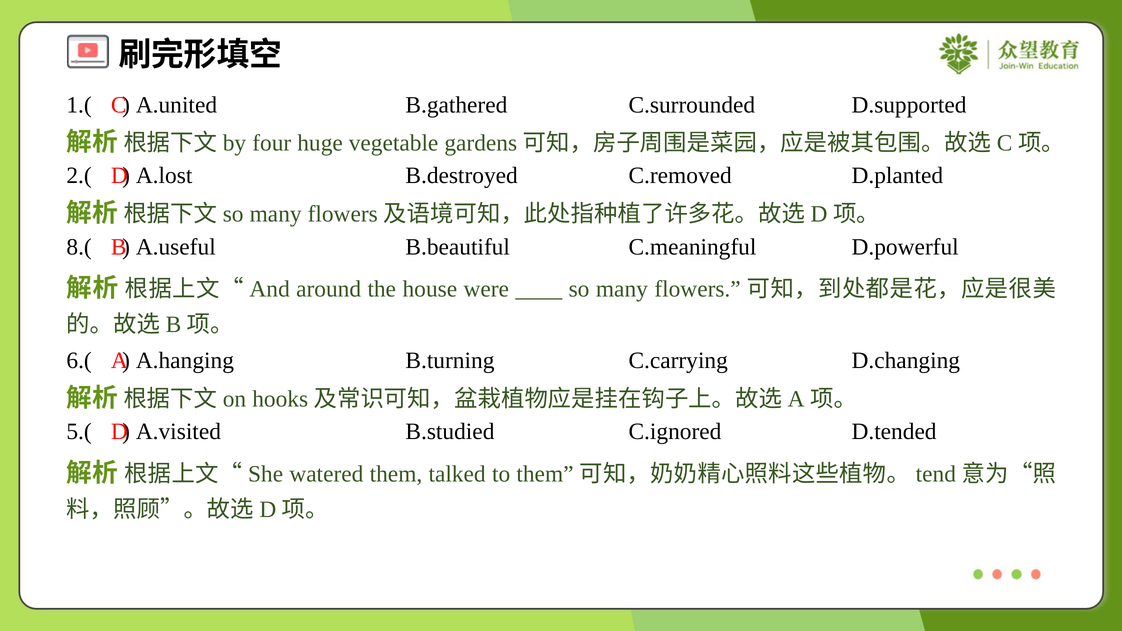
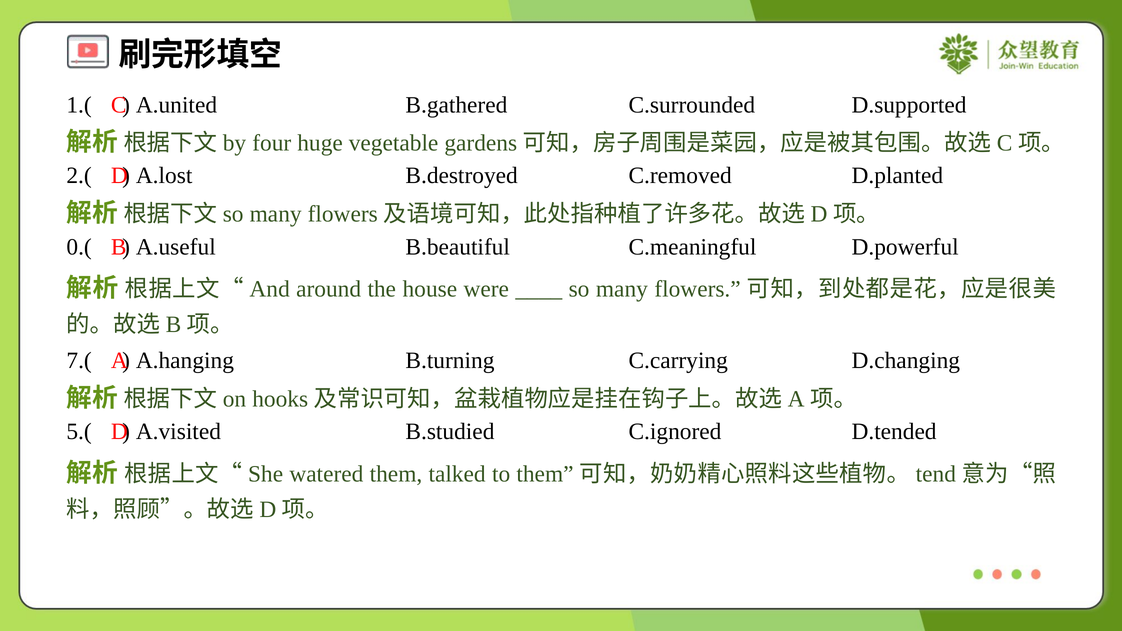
8.(: 8.( -> 0.( (79, 247)
6.(: 6.( -> 7.( (79, 361)
